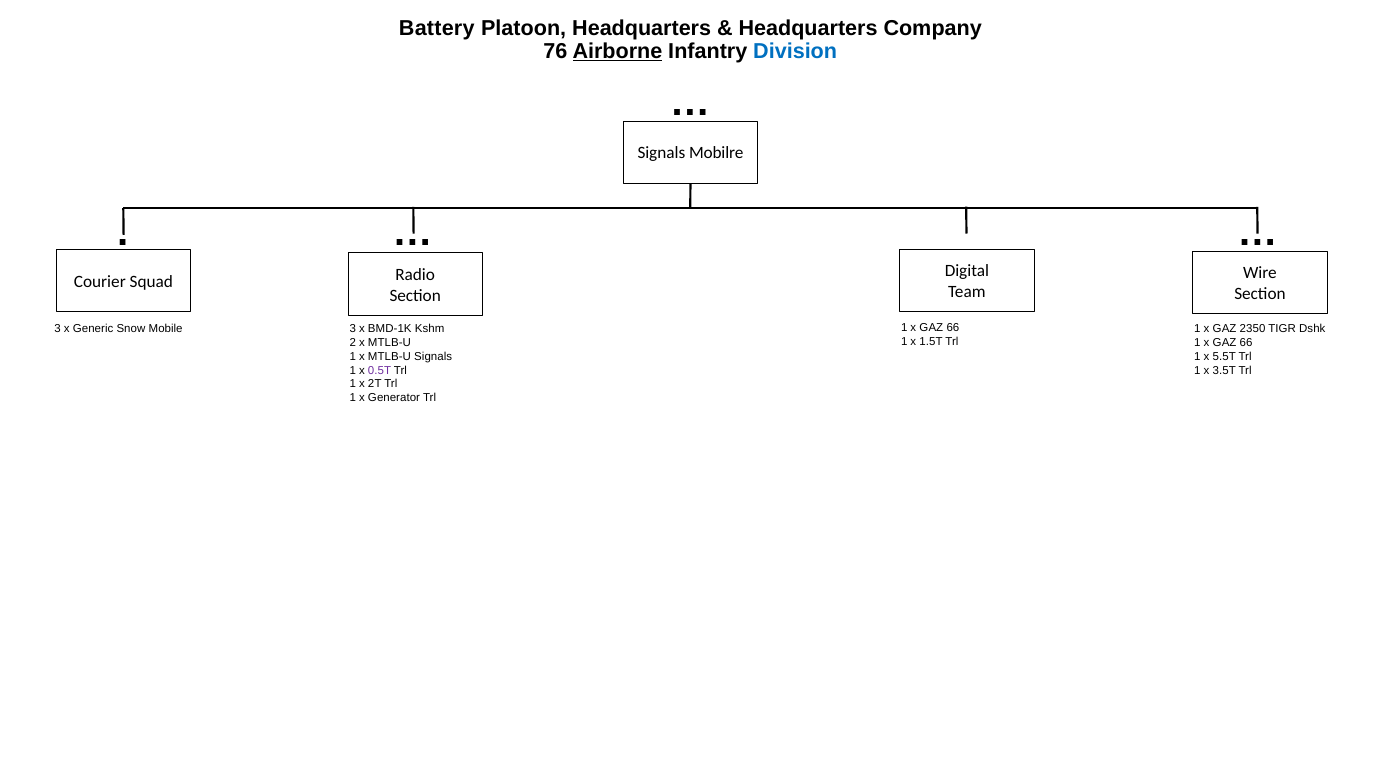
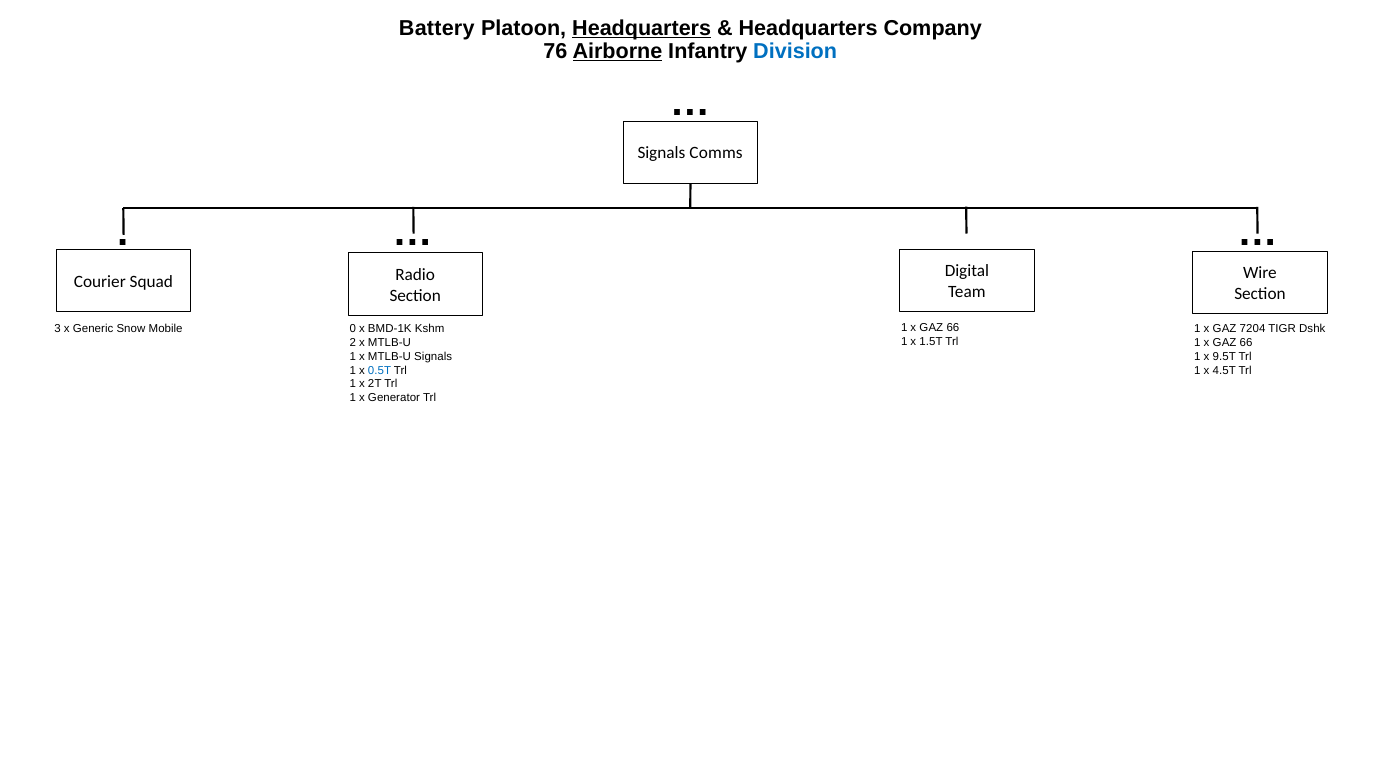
Headquarters underline: none -> present (642, 28)
Mobilre: Mobilre -> Comms (716, 153)
Mobile 3: 3 -> 0 (353, 329)
2350: 2350 -> 7204 (1253, 329)
5.5T: 5.5T -> 9.5T (1224, 357)
0.5T colour: purple -> blue (380, 370)
3.5T: 3.5T -> 4.5T (1224, 370)
